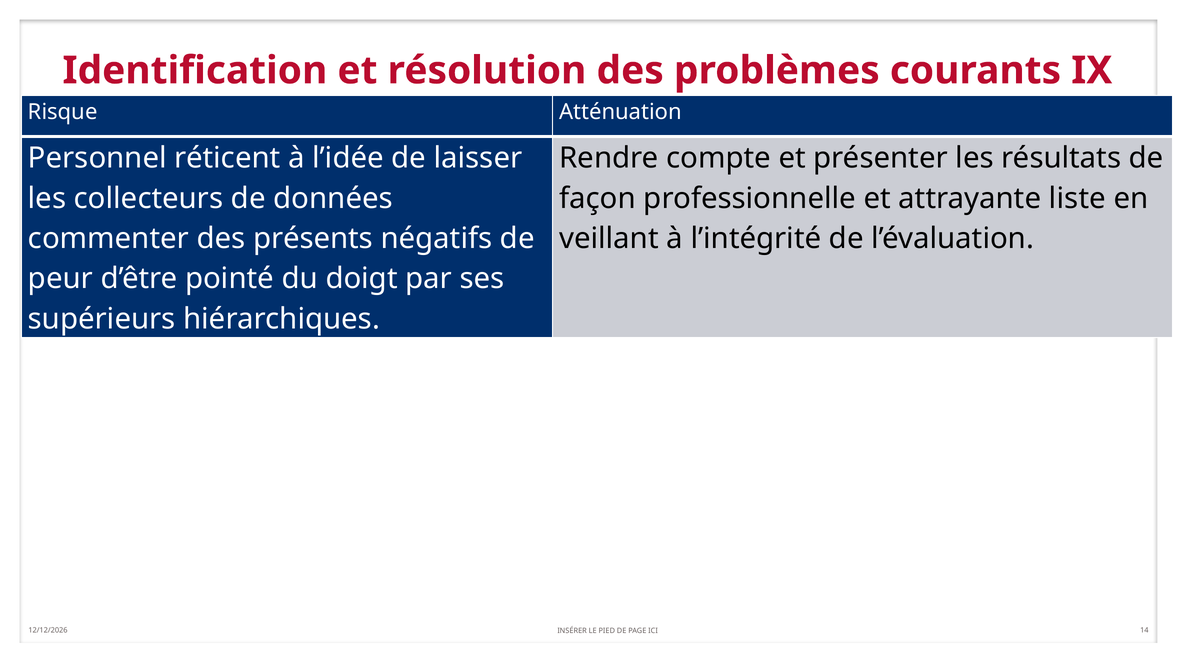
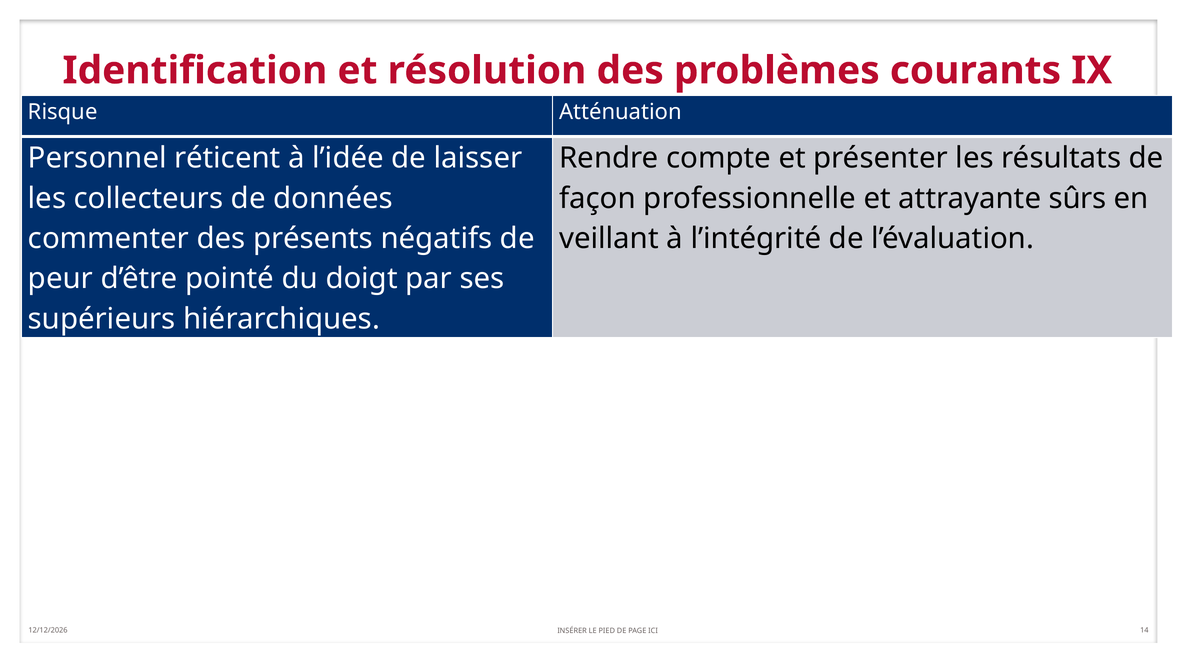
liste: liste -> sûrs (1078, 198)
